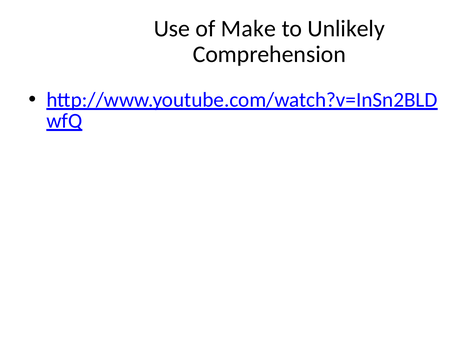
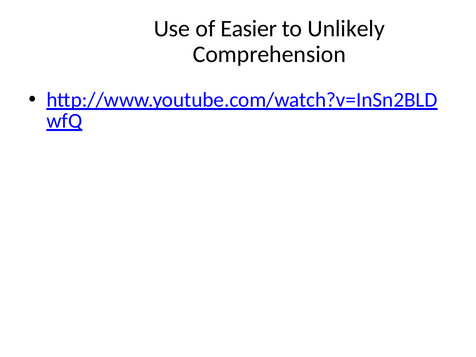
Make: Make -> Easier (249, 29)
